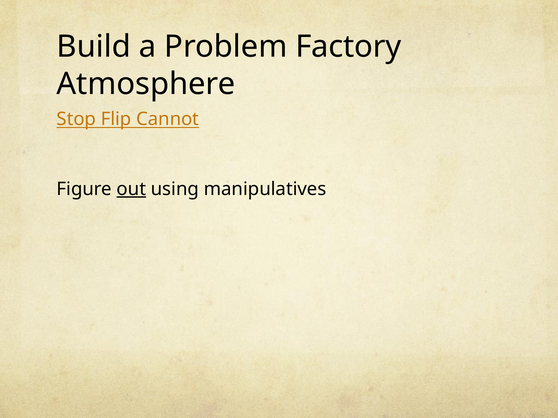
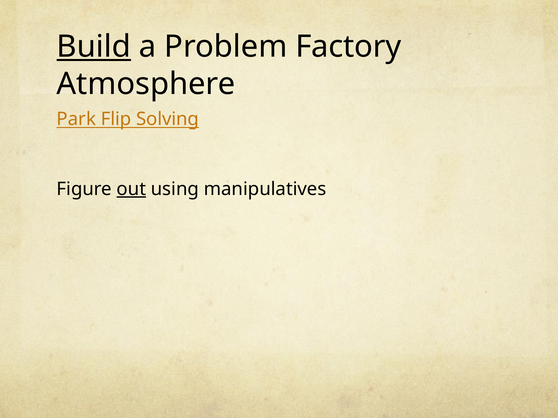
Build underline: none -> present (94, 47)
Stop: Stop -> Park (76, 119)
Cannot: Cannot -> Solving (168, 119)
